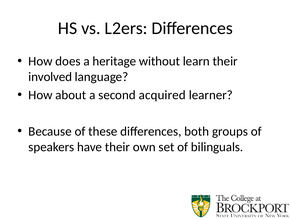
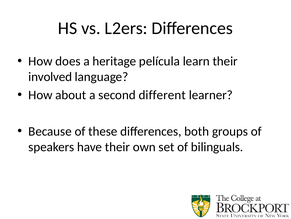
without: without -> película (159, 61)
acquired: acquired -> different (162, 95)
